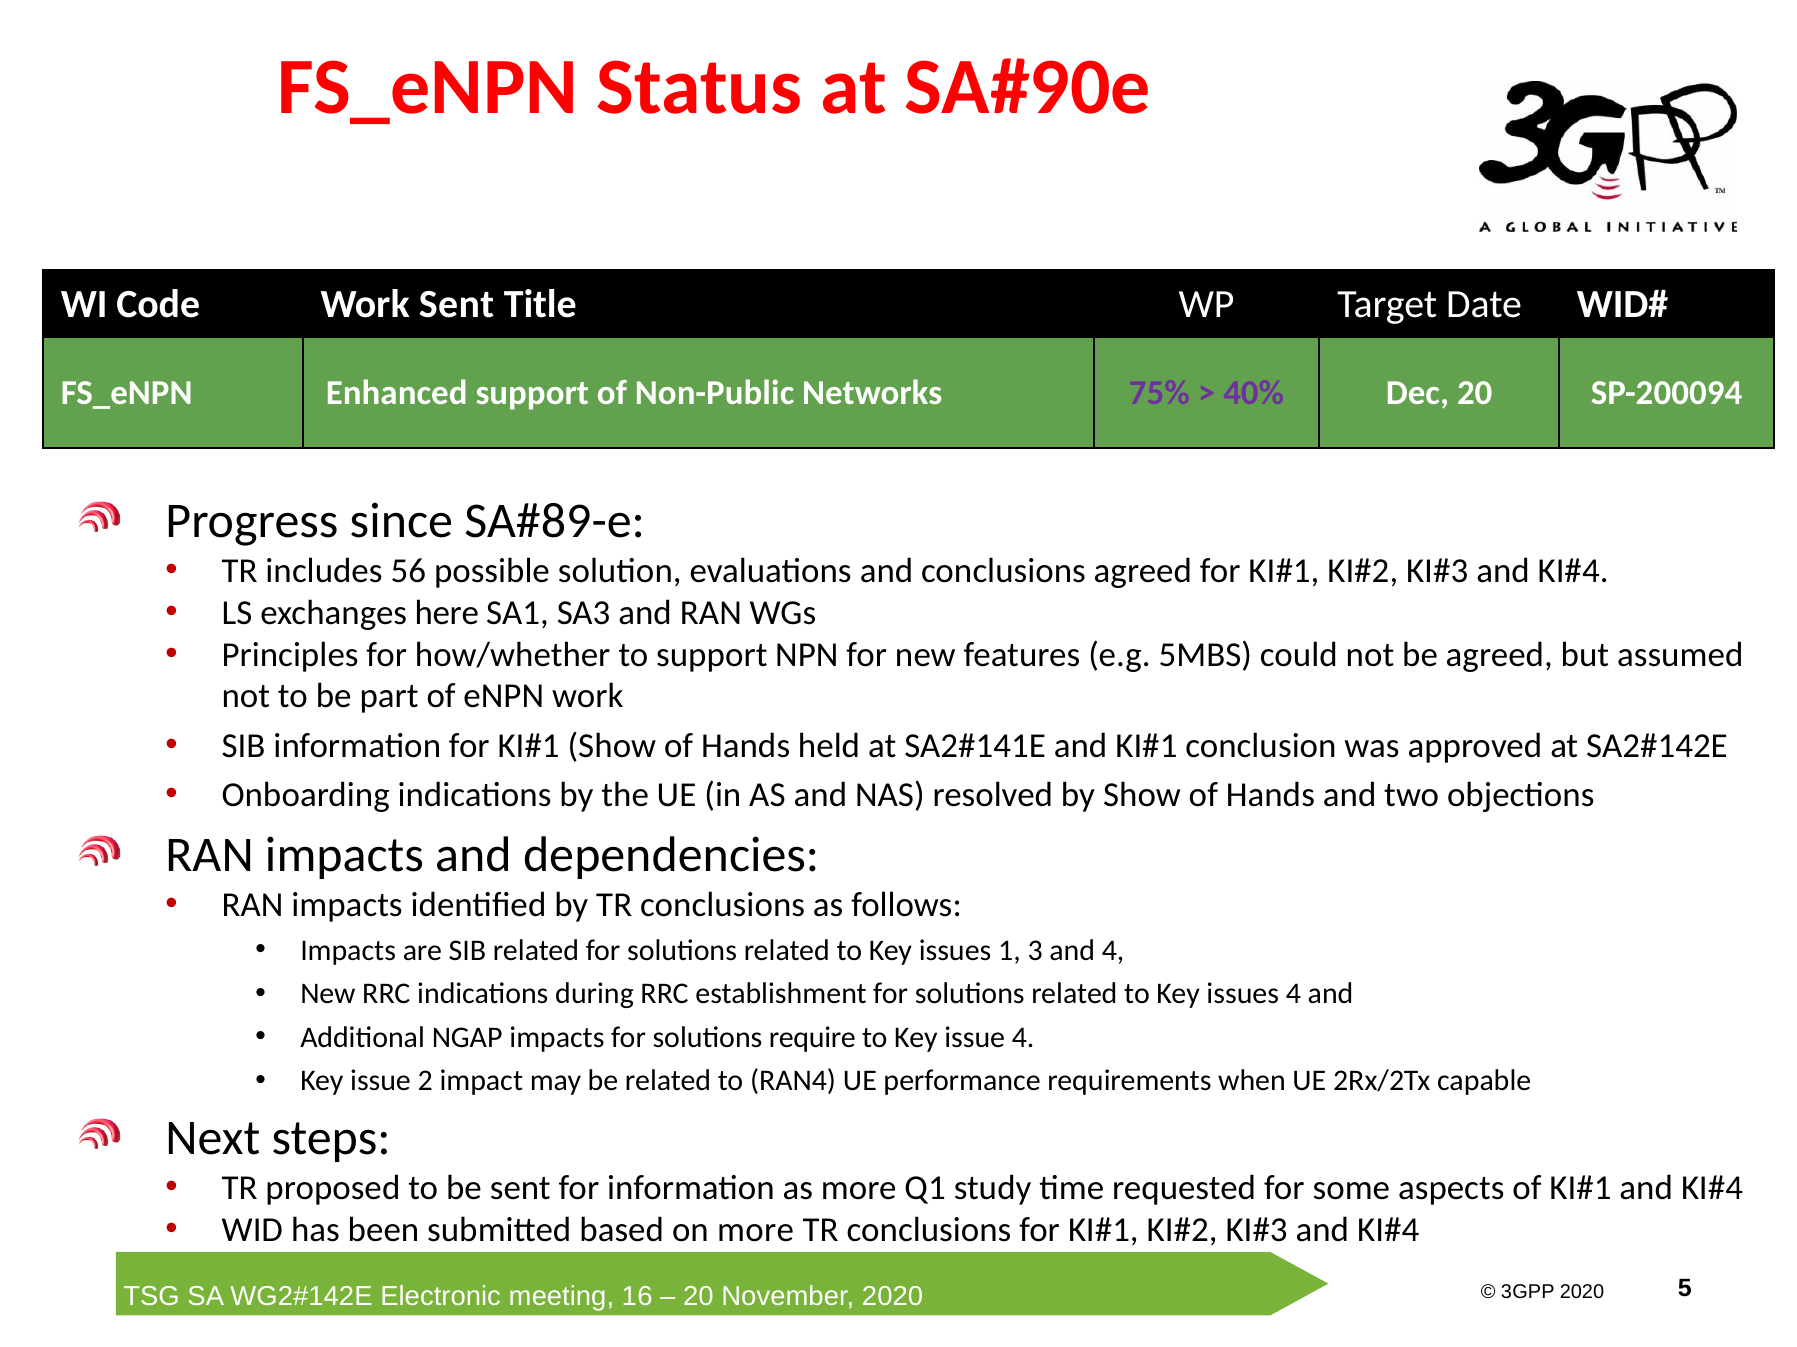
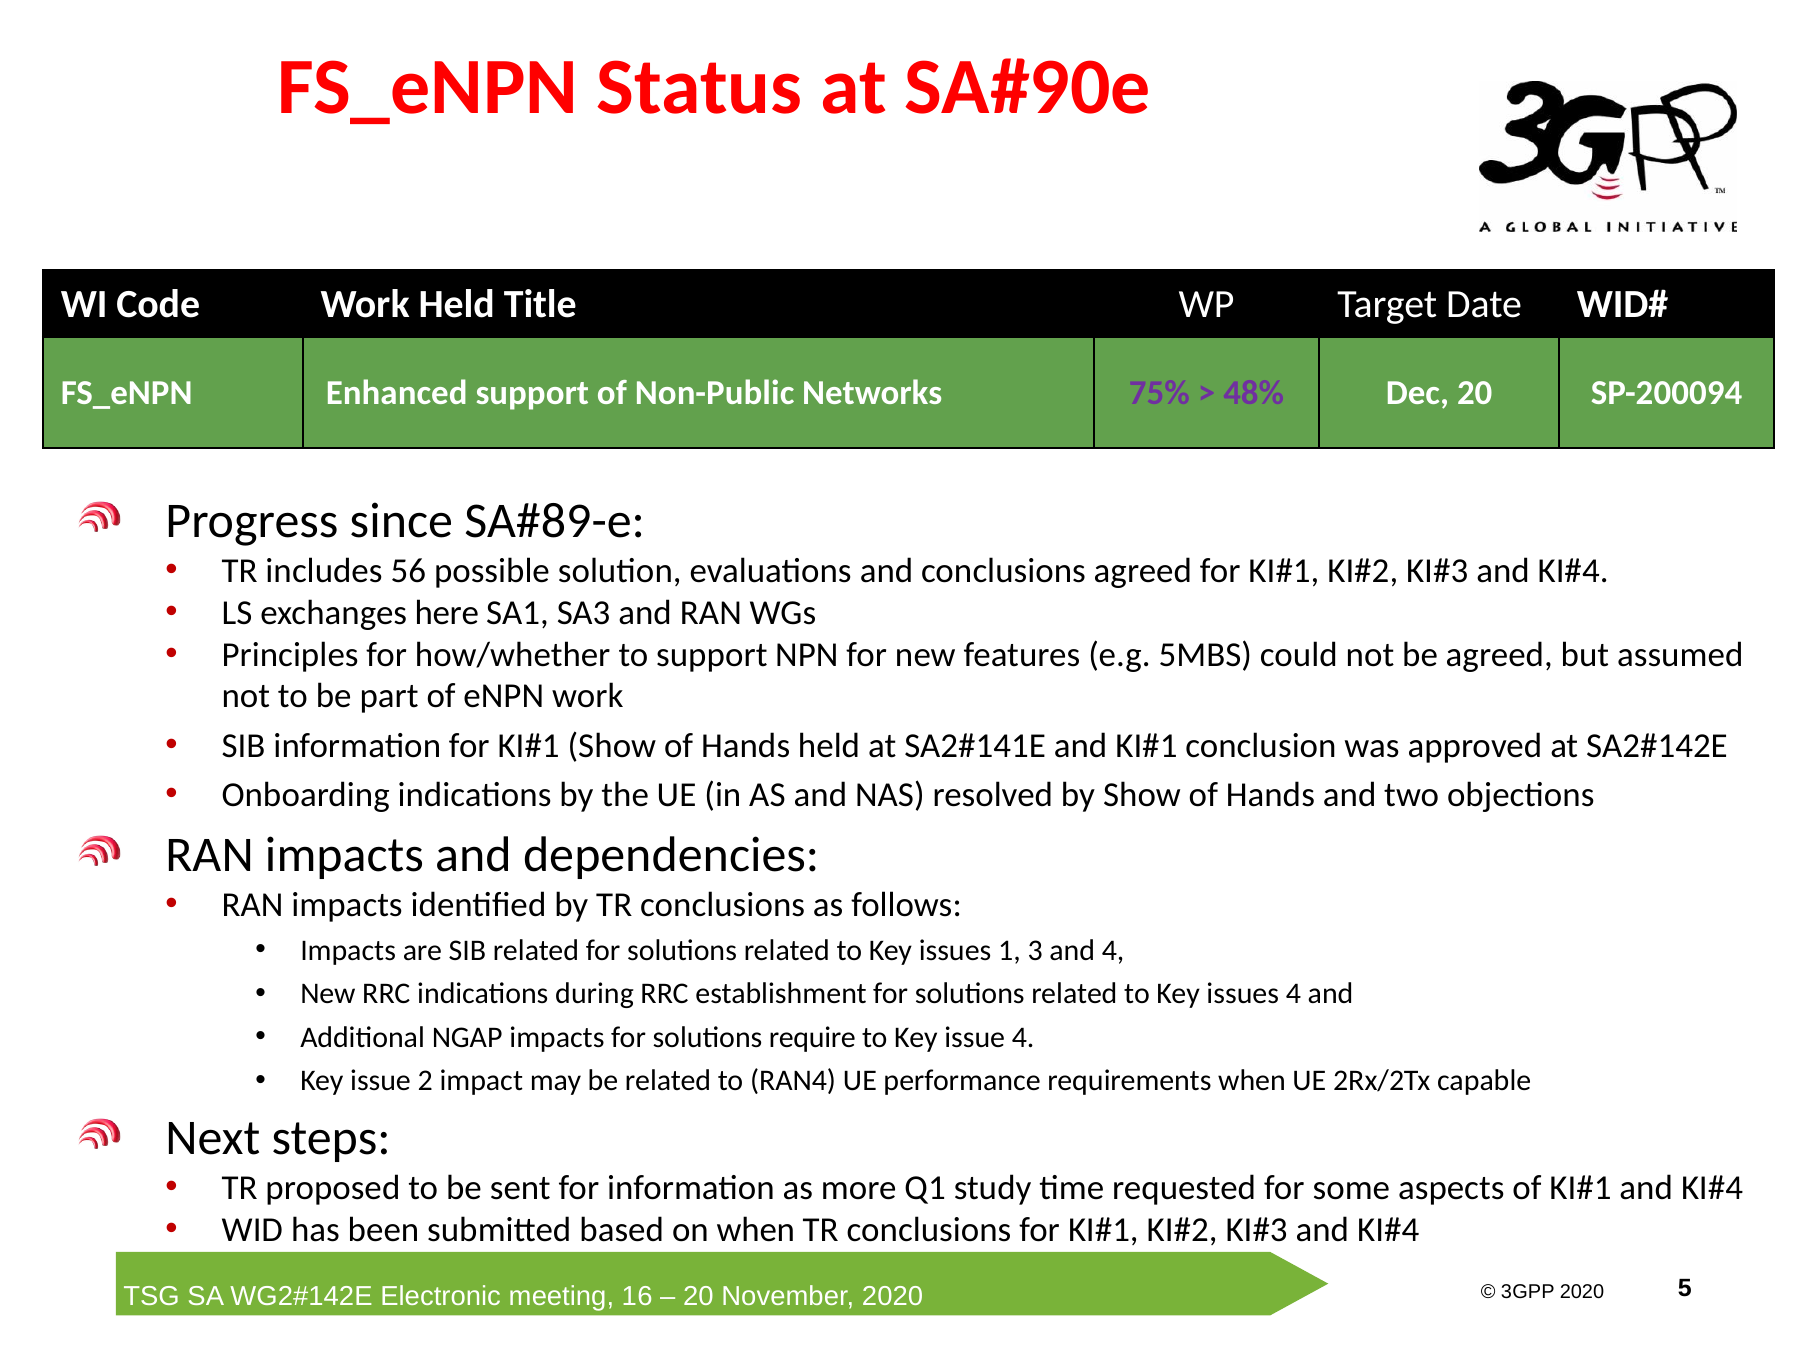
Work Sent: Sent -> Held (457, 304)
40%: 40% -> 48% (1254, 393)
on more: more -> when (756, 1230)
